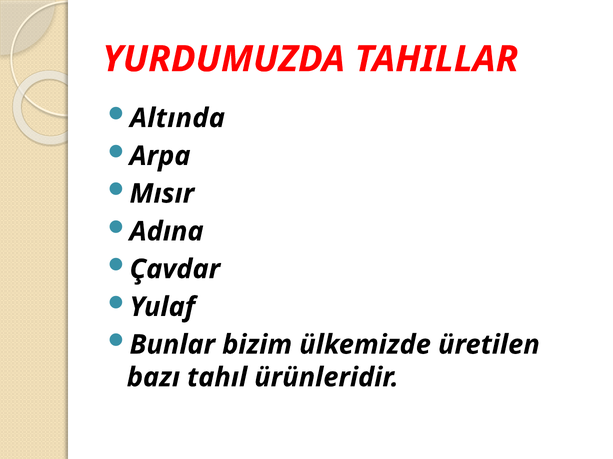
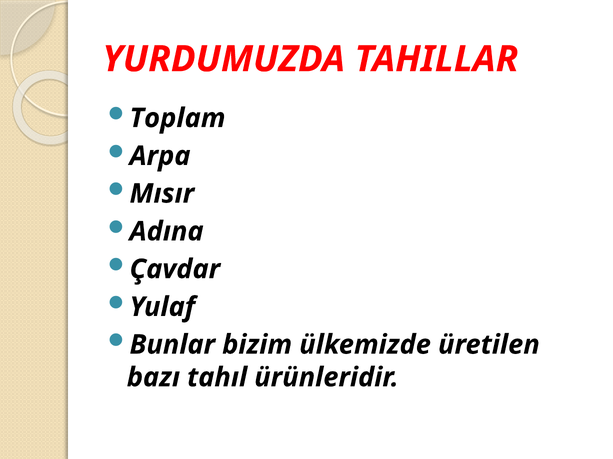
Altında: Altında -> Toplam (178, 118)
